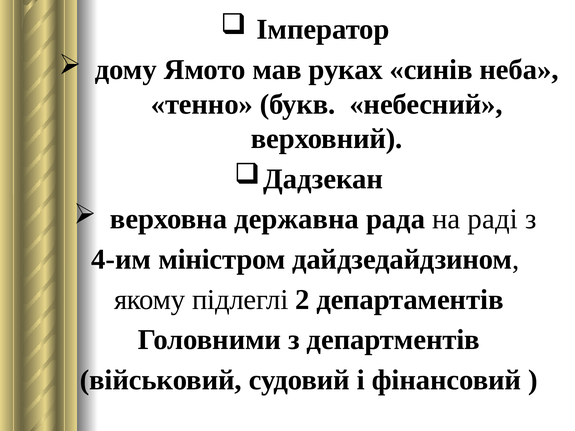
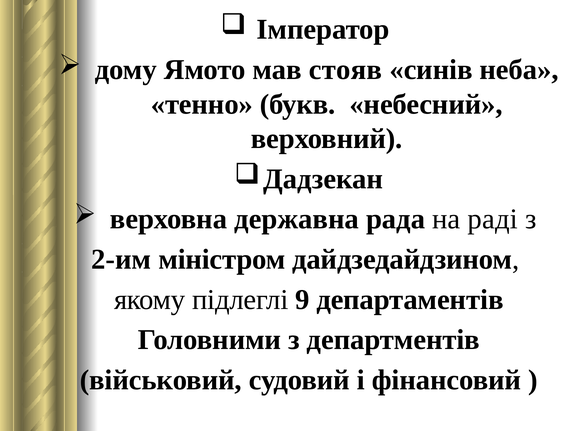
руках: руках -> стояв (345, 70)
4-им: 4-им -> 2-им (121, 259)
2: 2 -> 9 (303, 300)
